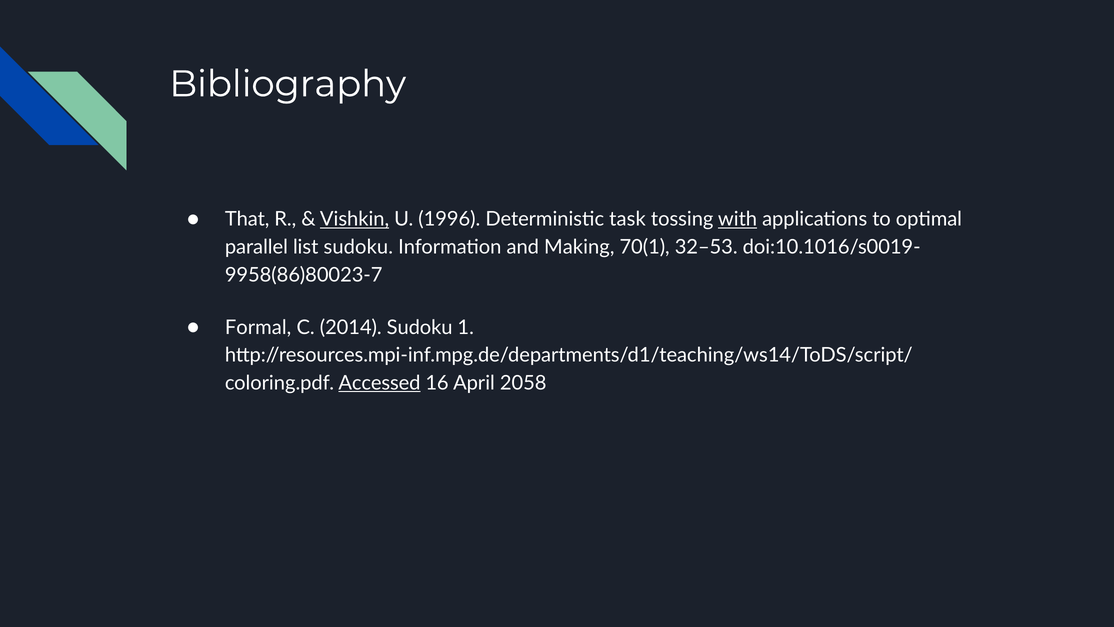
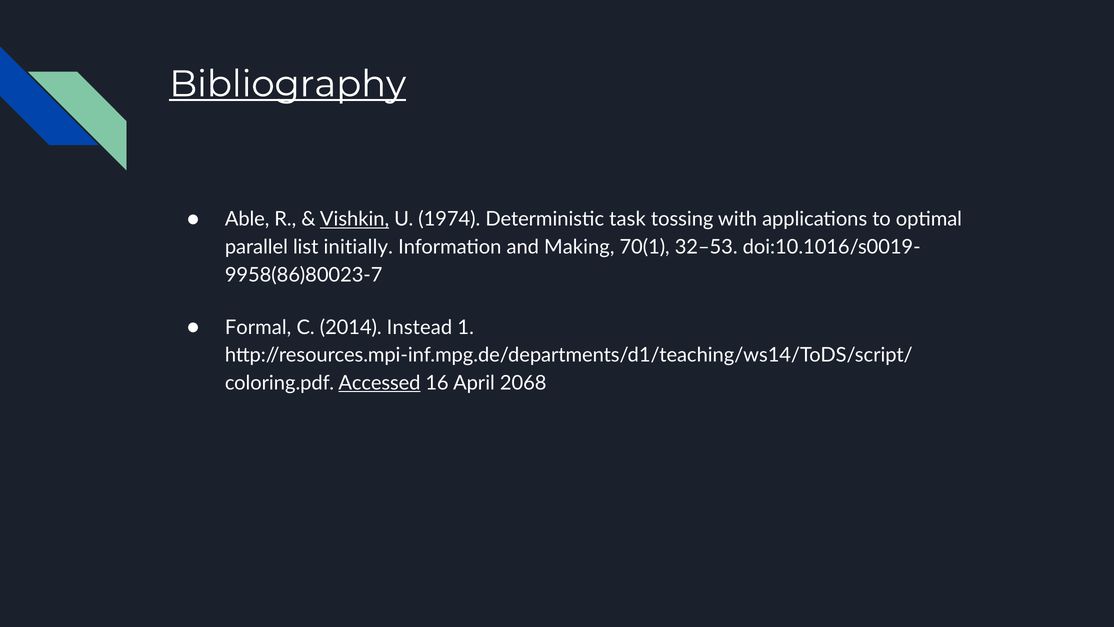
Bibliography underline: none -> present (288, 84)
That: That -> Able (247, 219)
1996: 1996 -> 1974 (449, 219)
with underline: present -> none (738, 219)
list sudoku: sudoku -> initially (358, 247)
2014 Sudoku: Sudoku -> Instead (419, 327)
2058: 2058 -> 2068 (523, 383)
